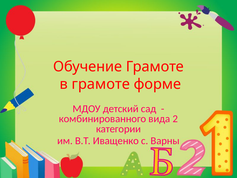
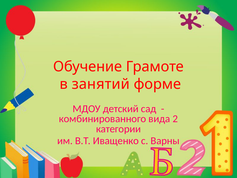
в грамоте: грамоте -> занятий (101, 84)
